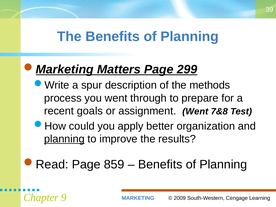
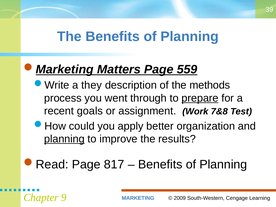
299: 299 -> 559 (187, 69)
spur: spur -> they (92, 85)
prepare underline: none -> present (200, 98)
assignment Went: Went -> Work (195, 112)
859: 859 -> 817 (114, 165)
